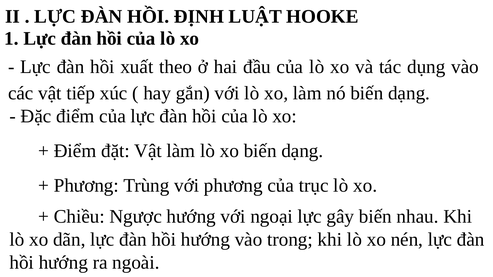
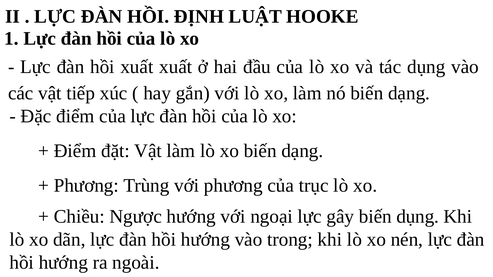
xuất theo: theo -> xuất (176, 67)
biến nhau: nhau -> dụng (418, 217)
